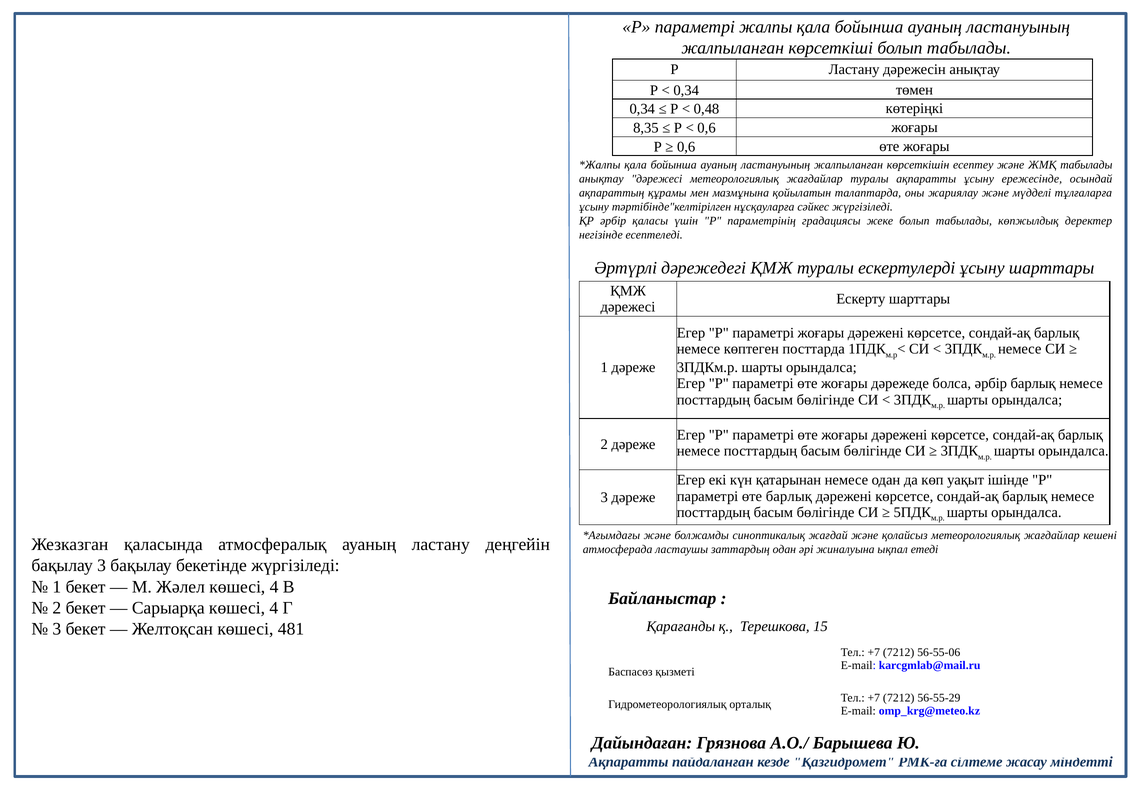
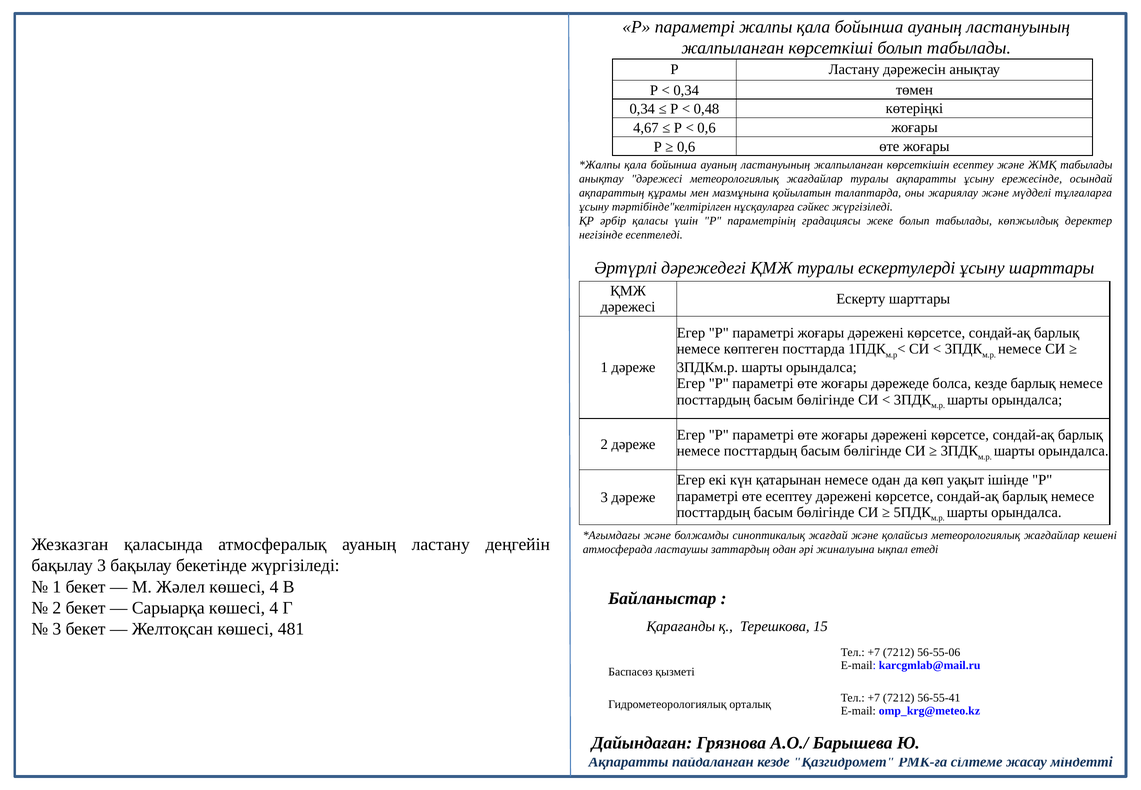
8,35: 8,35 -> 4,67 (646, 128)
болса әрбір: әрбір -> кезде (991, 384)
өте барлық: барлық -> есептеу (789, 496)
56-55-29: 56-55-29 -> 56-55-41 (939, 698)
